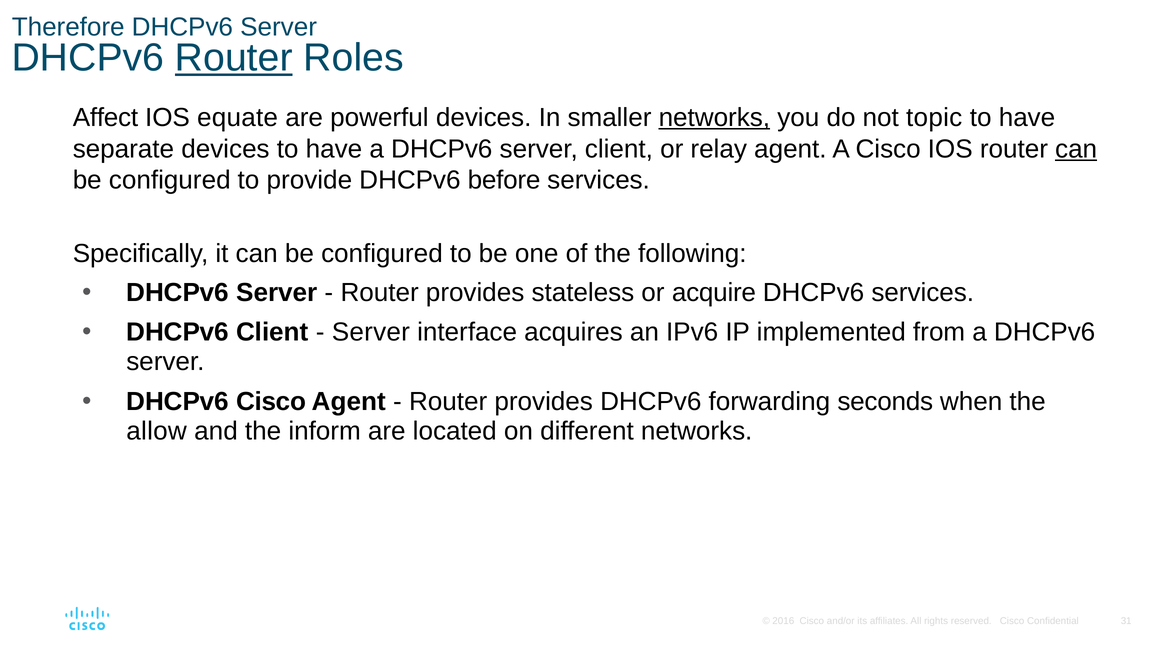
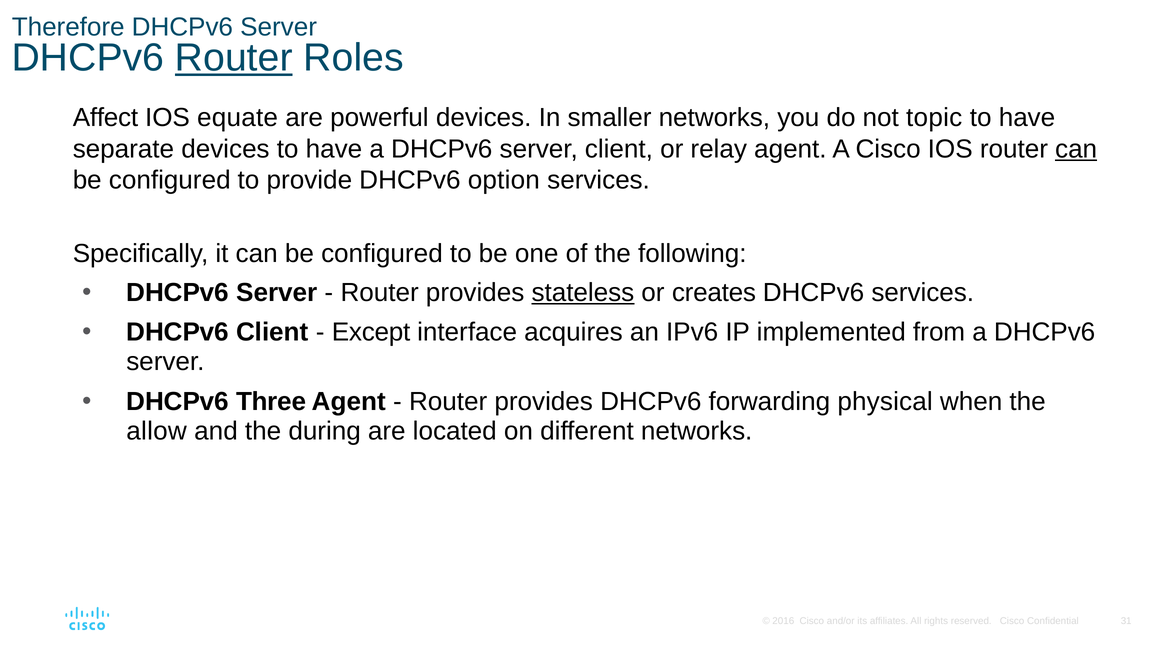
networks underline: present -> none (714, 118)
before: before -> option (504, 180)
stateless underline: none -> present (583, 292)
acquire: acquire -> creates (714, 292)
Server: Server -> Except (371, 332)
DHCPv6 Cisco: Cisco -> Three (271, 401)
seconds: seconds -> physical (885, 401)
inform: inform -> during (325, 431)
